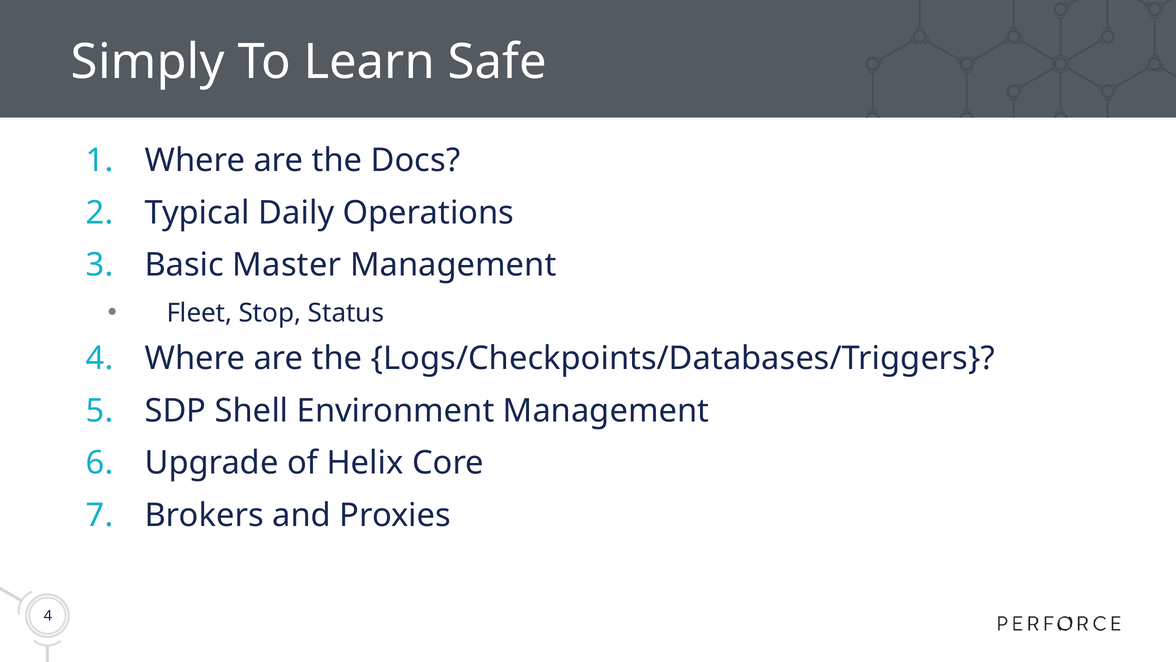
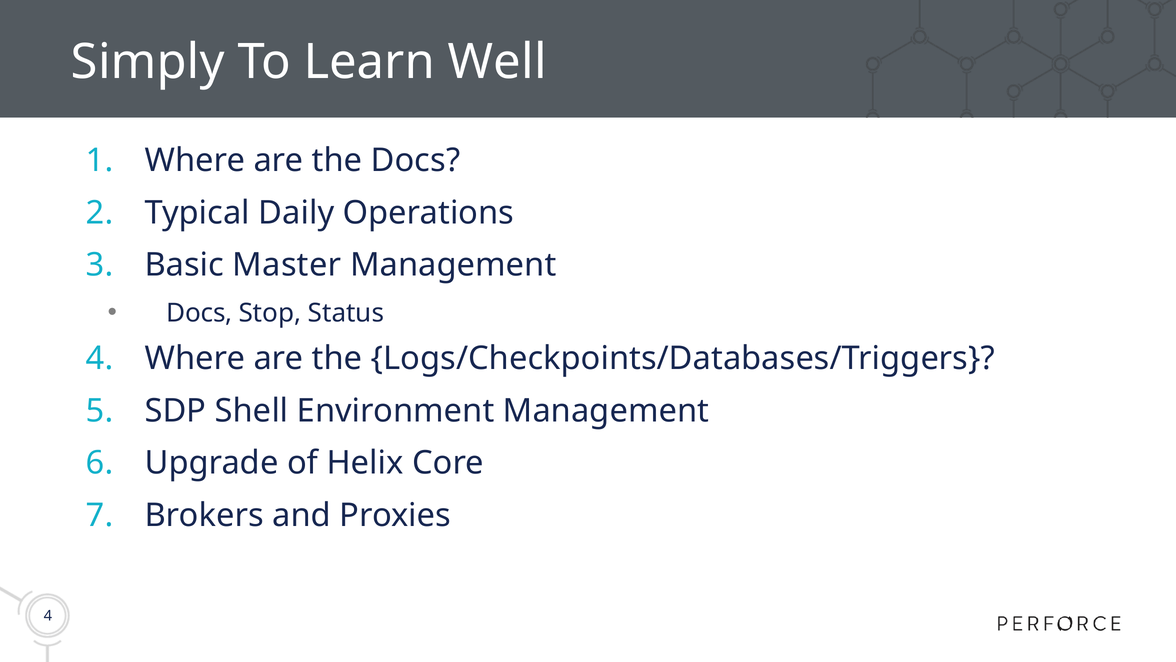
Safe: Safe -> Well (497, 62)
Fleet: Fleet -> Docs (199, 313)
